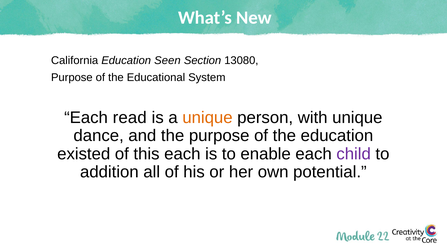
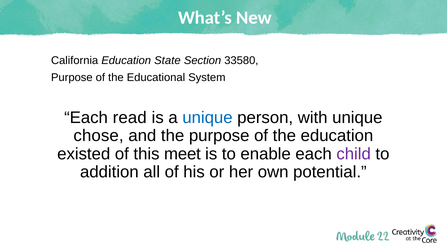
Seen: Seen -> State (167, 61)
13080: 13080 -> 33580 (241, 61)
unique colour: orange -> blue (207, 118)
dance: dance -> chose (99, 136)
this each: each -> meet (182, 154)
